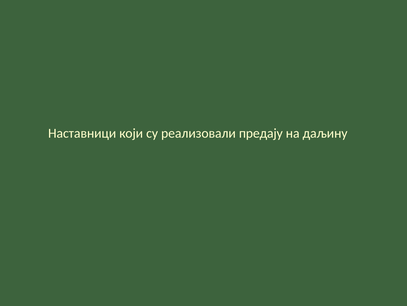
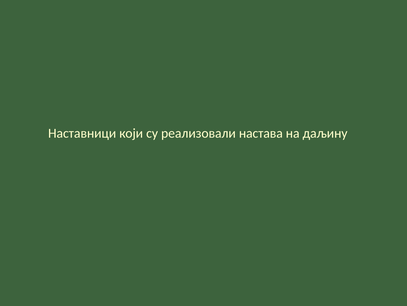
предају: предају -> настава (261, 133)
